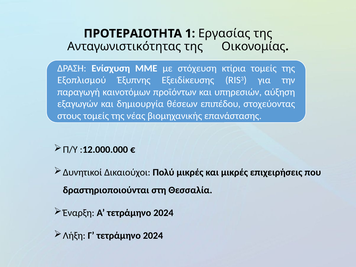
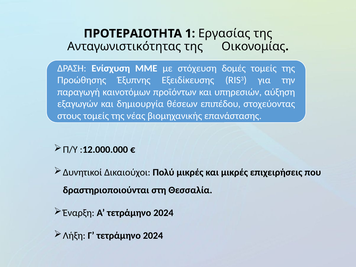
κτίρια: κτίρια -> δομές (234, 68)
Εξοπλισμού: Εξοπλισμού -> Προώθησης (82, 80)
